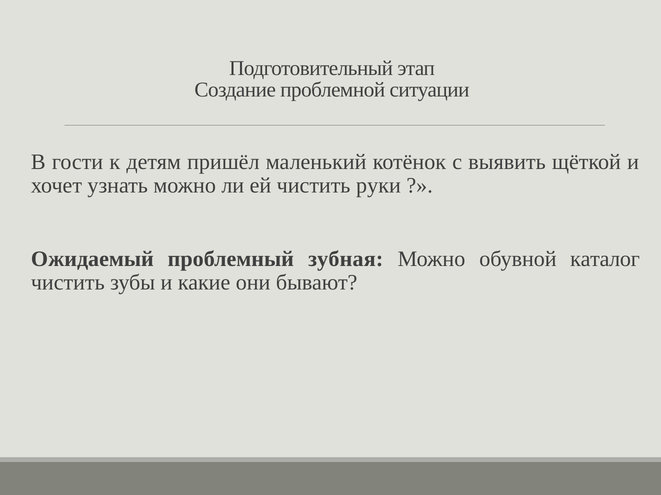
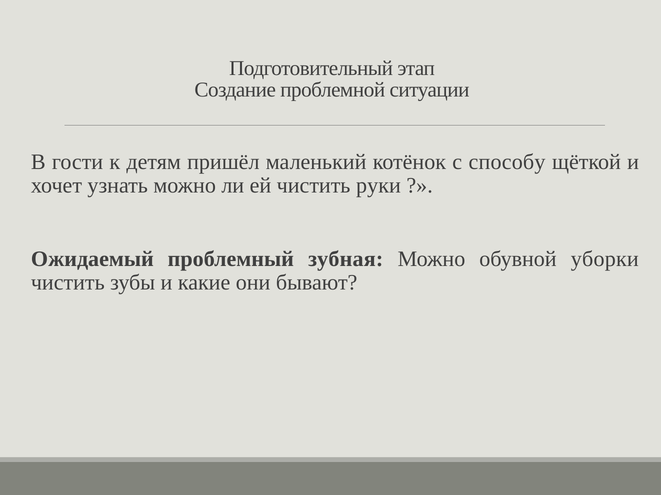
выявить: выявить -> способу (507, 162)
каталог: каталог -> уборки (605, 259)
